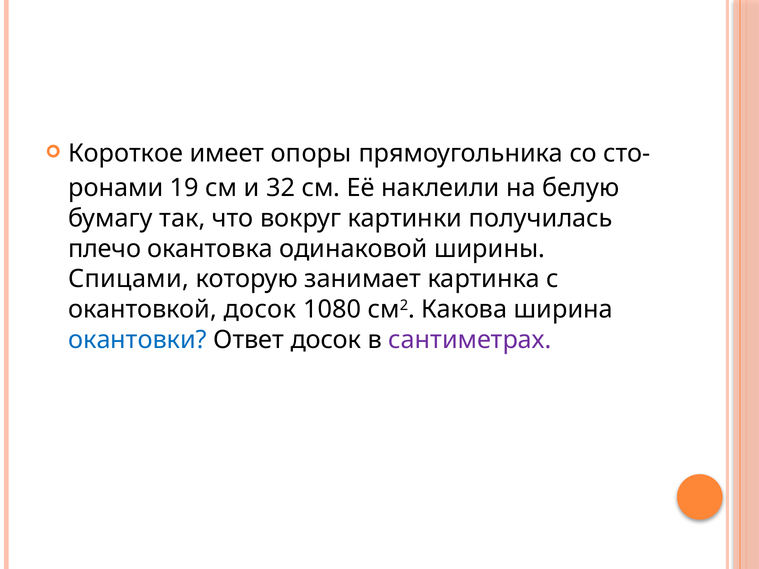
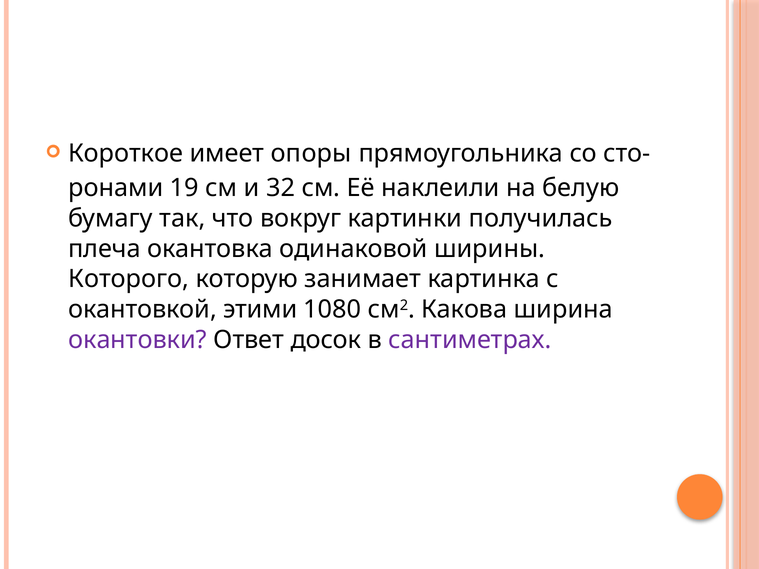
плечо: плечо -> плеча (105, 249)
Спицами: Спицами -> Которого (129, 279)
окантовкой досок: досок -> этими (260, 310)
окантовки colour: blue -> purple (137, 340)
